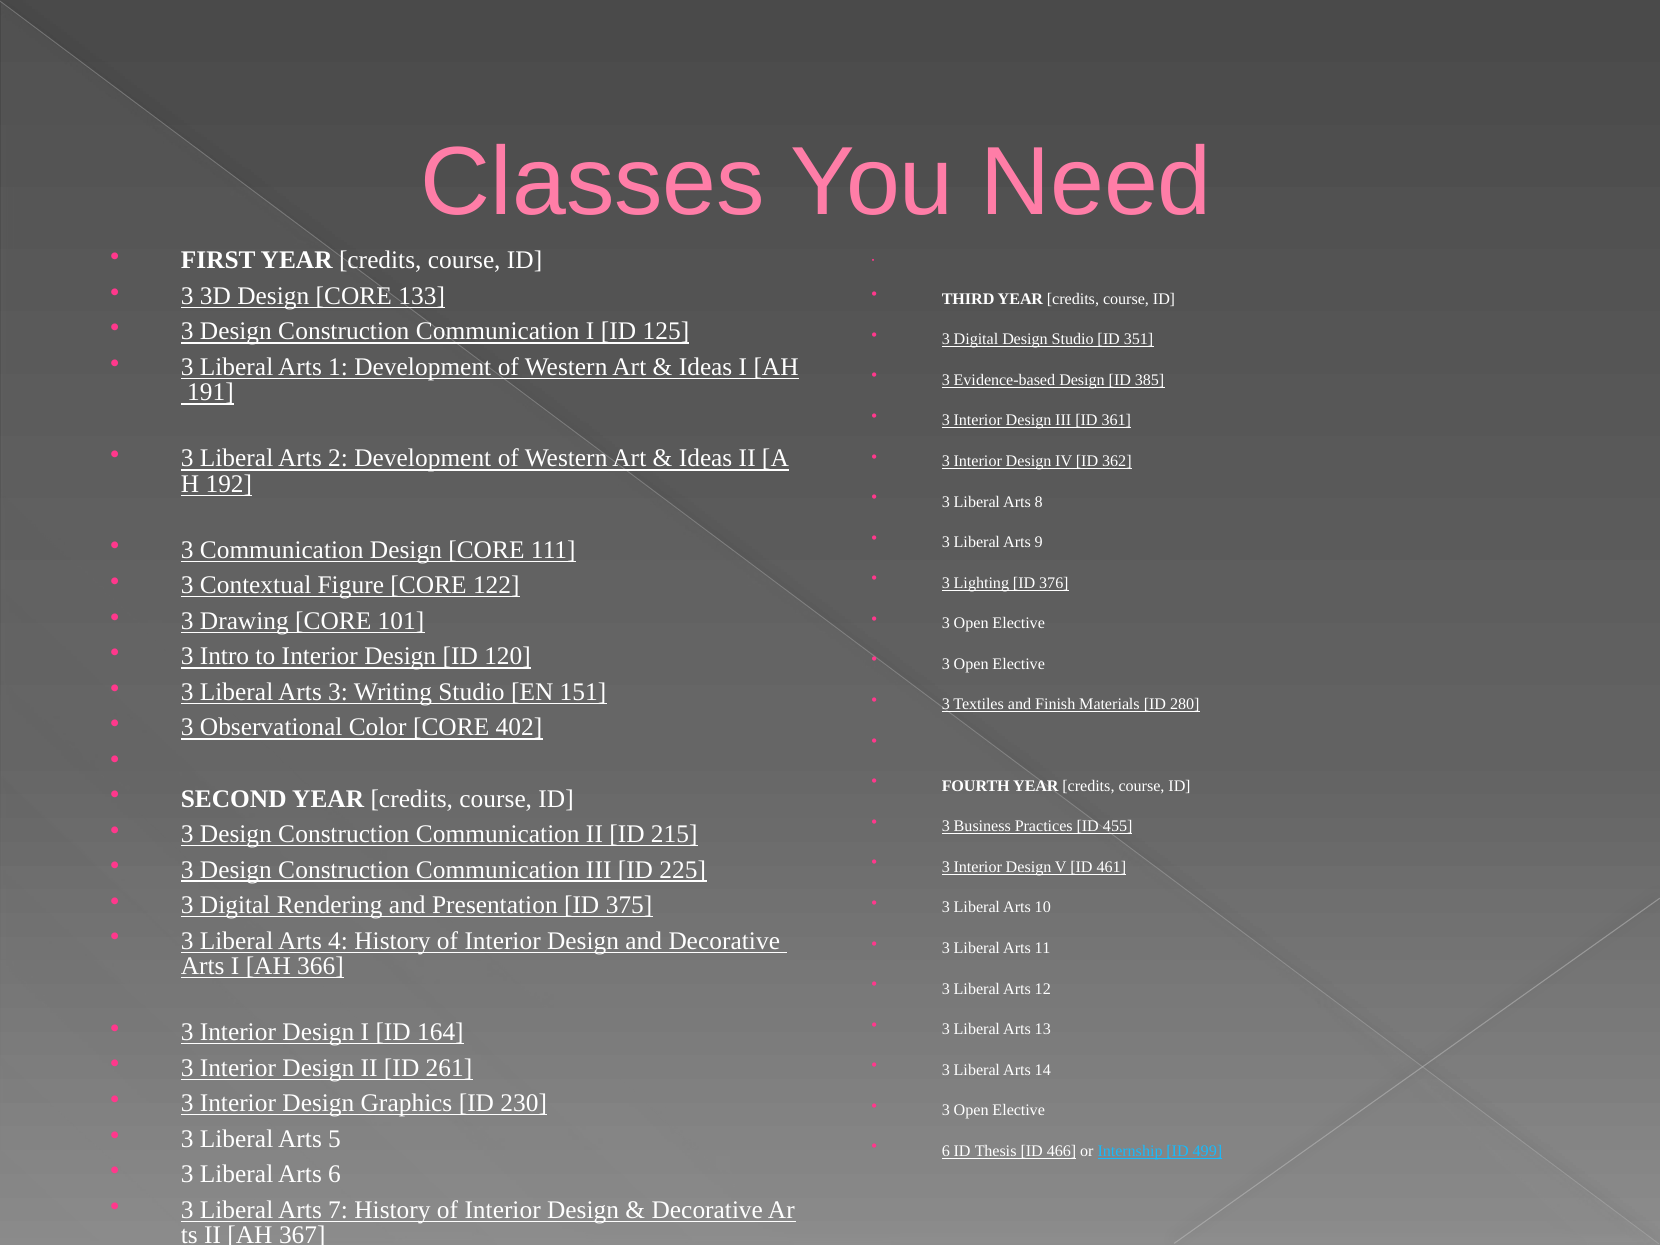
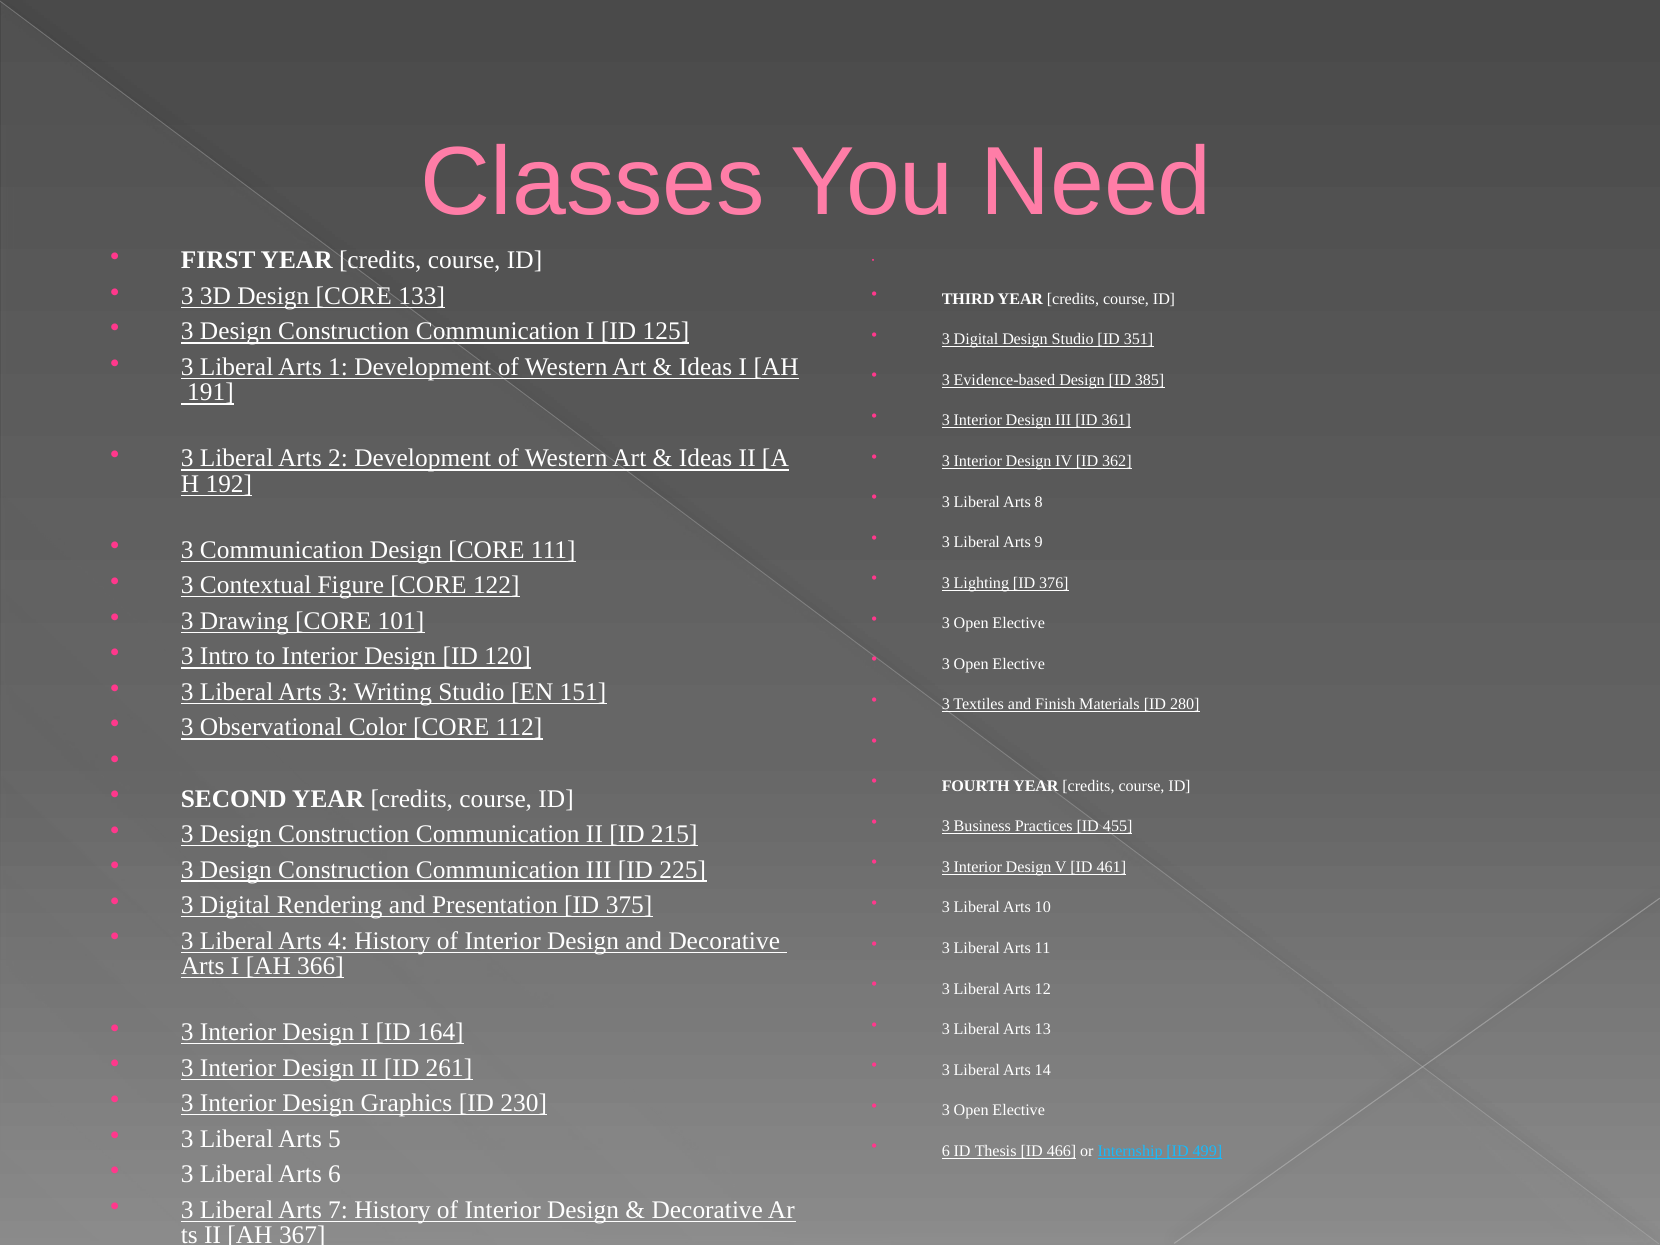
402: 402 -> 112 (519, 728)
